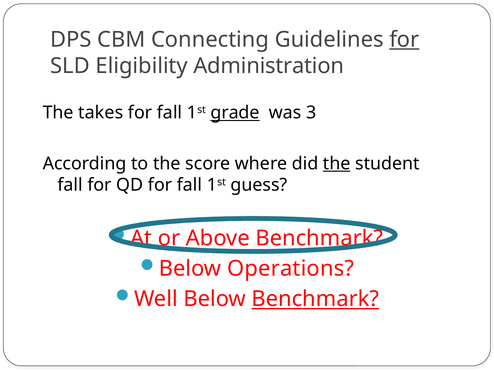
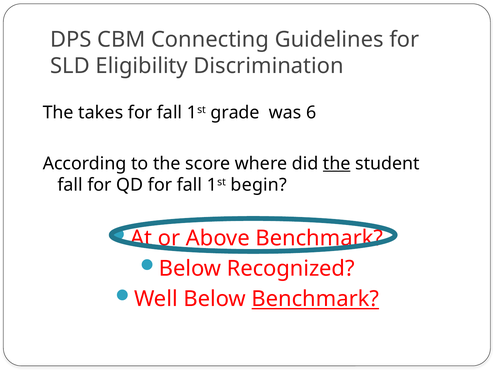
for underline: present -> none (404, 39)
Administration: Administration -> Discrimination (269, 66)
grade underline: present -> none (235, 113)
3: 3 -> 6 (311, 113)
guess: guess -> begin (259, 185)
Operations: Operations -> Recognized (291, 268)
